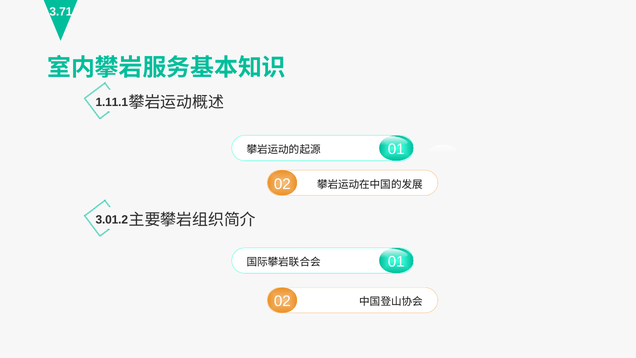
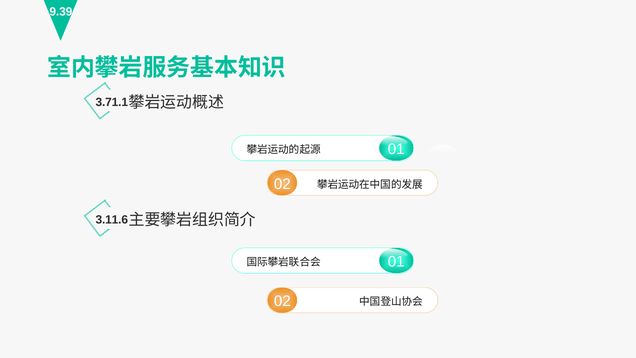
3.71: 3.71 -> 9.39 (61, 12)
1.11.1: 1.11.1 -> 3.71.1 (112, 102)
3.01.2: 3.01.2 -> 3.11.6 (112, 220)
